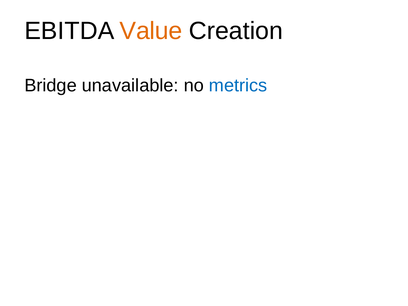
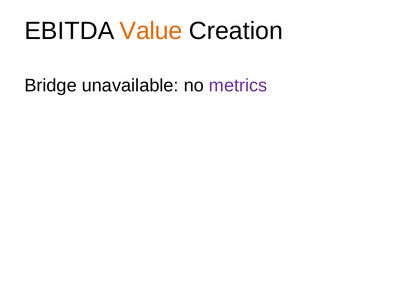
metrics colour: blue -> purple (238, 86)
